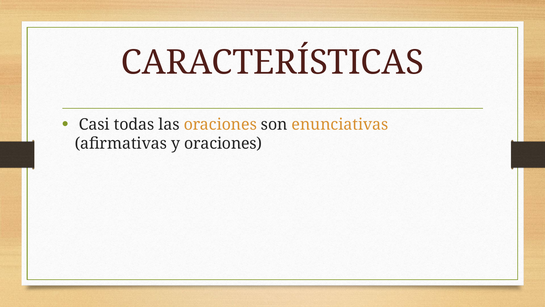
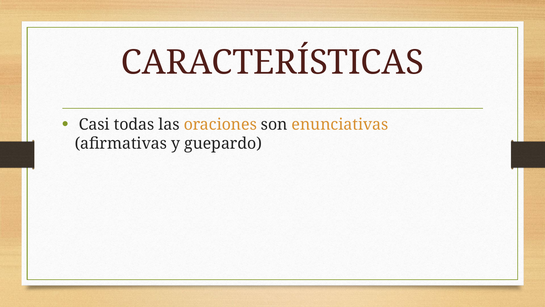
y oraciones: oraciones -> guepardo (223, 143)
